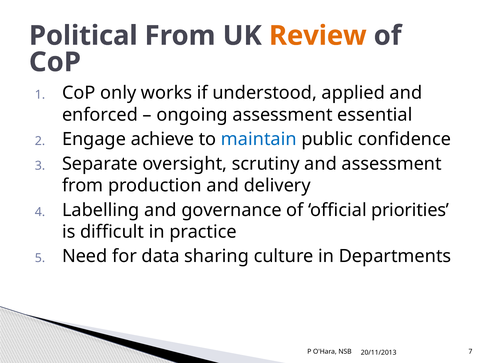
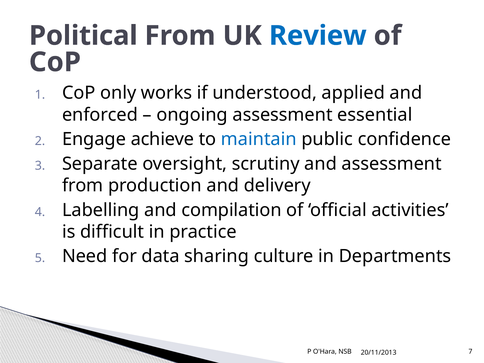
Review colour: orange -> blue (318, 36)
governance: governance -> compilation (232, 210)
priorities: priorities -> activities (410, 210)
